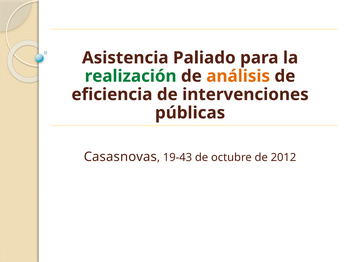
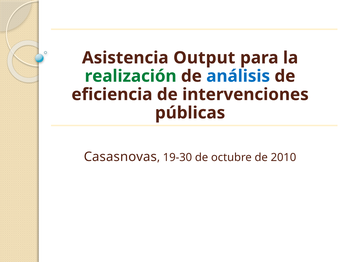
Paliado: Paliado -> Output (204, 58)
análisis colour: orange -> blue (238, 76)
19-43: 19-43 -> 19-30 (177, 158)
2012: 2012 -> 2010 (283, 158)
